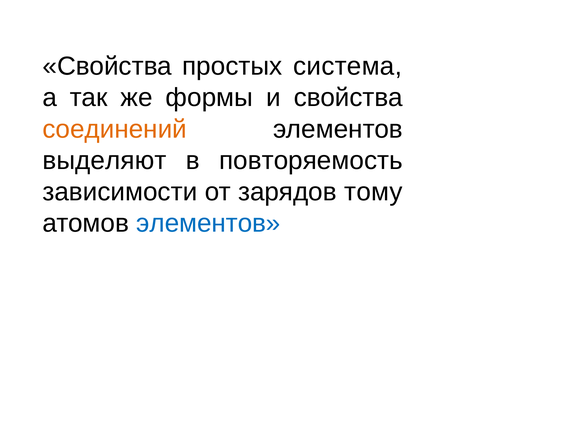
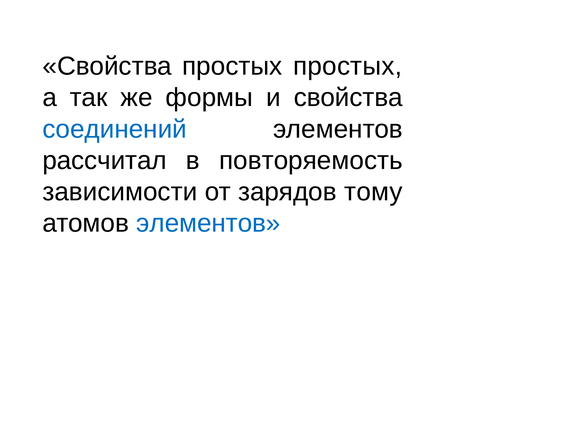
простых система: система -> простых (348, 66)
соединений colour: orange -> blue (115, 129)
выделяют: выделяют -> рассчитал (105, 160)
